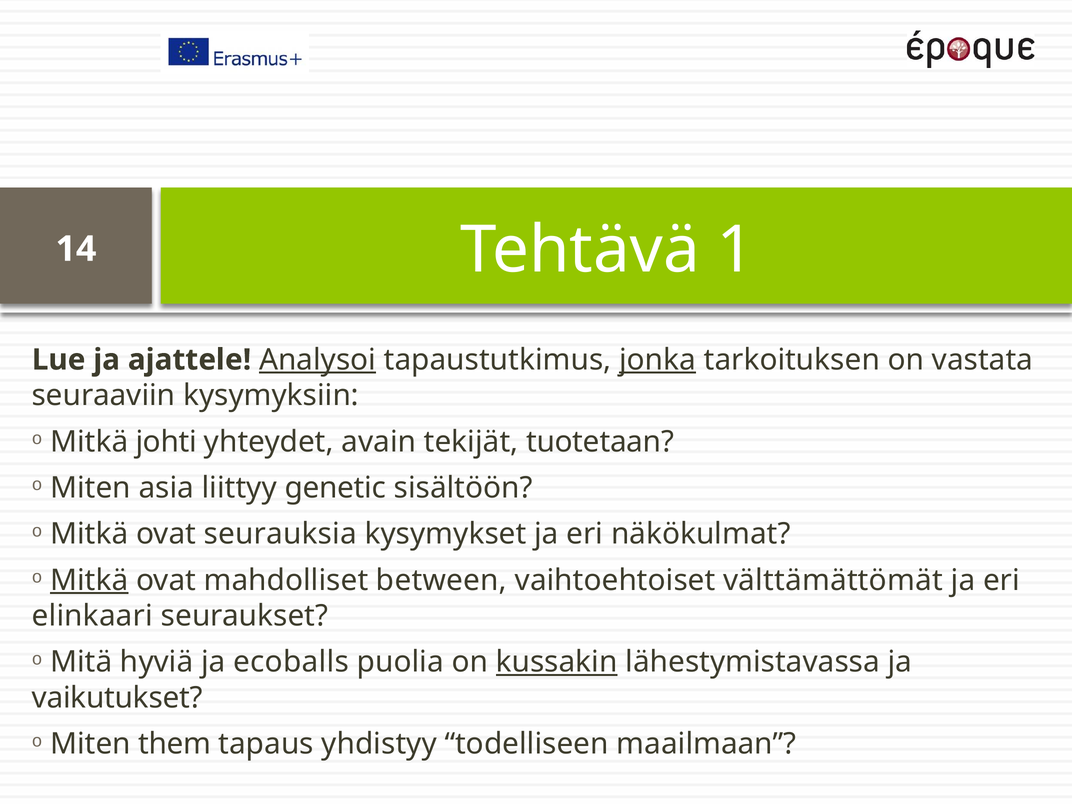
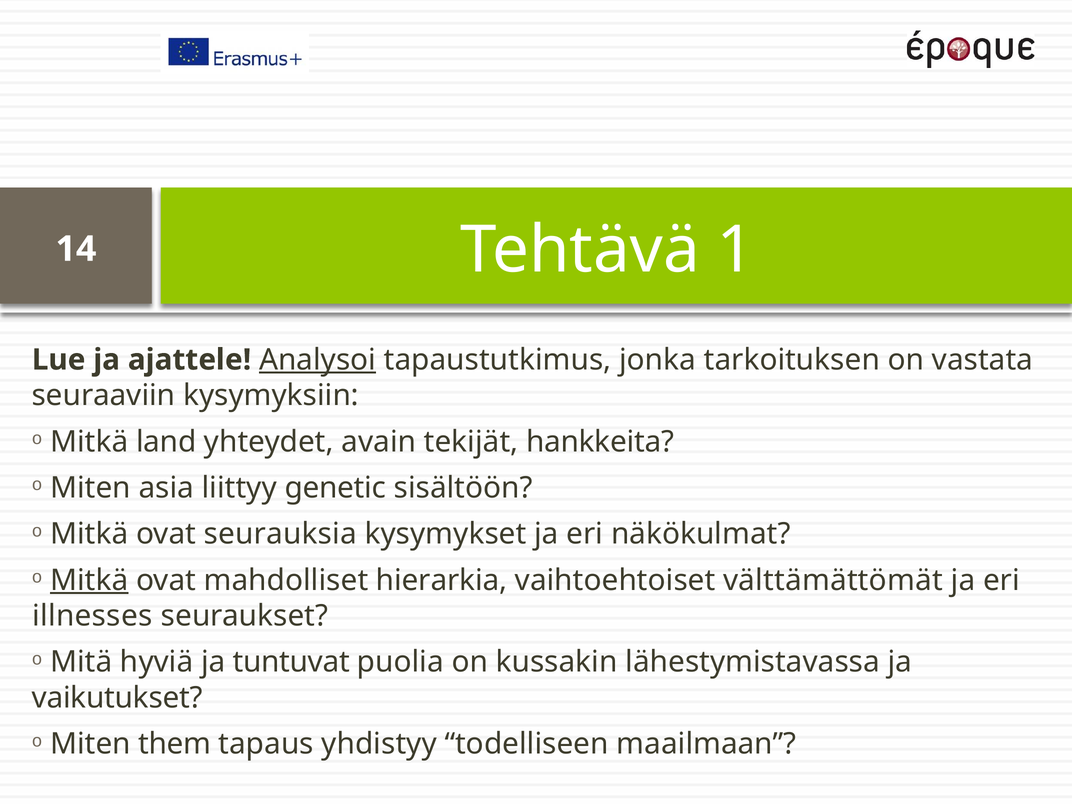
jonka underline: present -> none (658, 360)
johti: johti -> land (166, 442)
tuotetaan: tuotetaan -> hankkeita (600, 442)
between: between -> hierarkia (442, 580)
elinkaari: elinkaari -> illnesses (92, 616)
ecoballs: ecoballs -> tuntuvat (291, 662)
kussakin underline: present -> none (557, 662)
